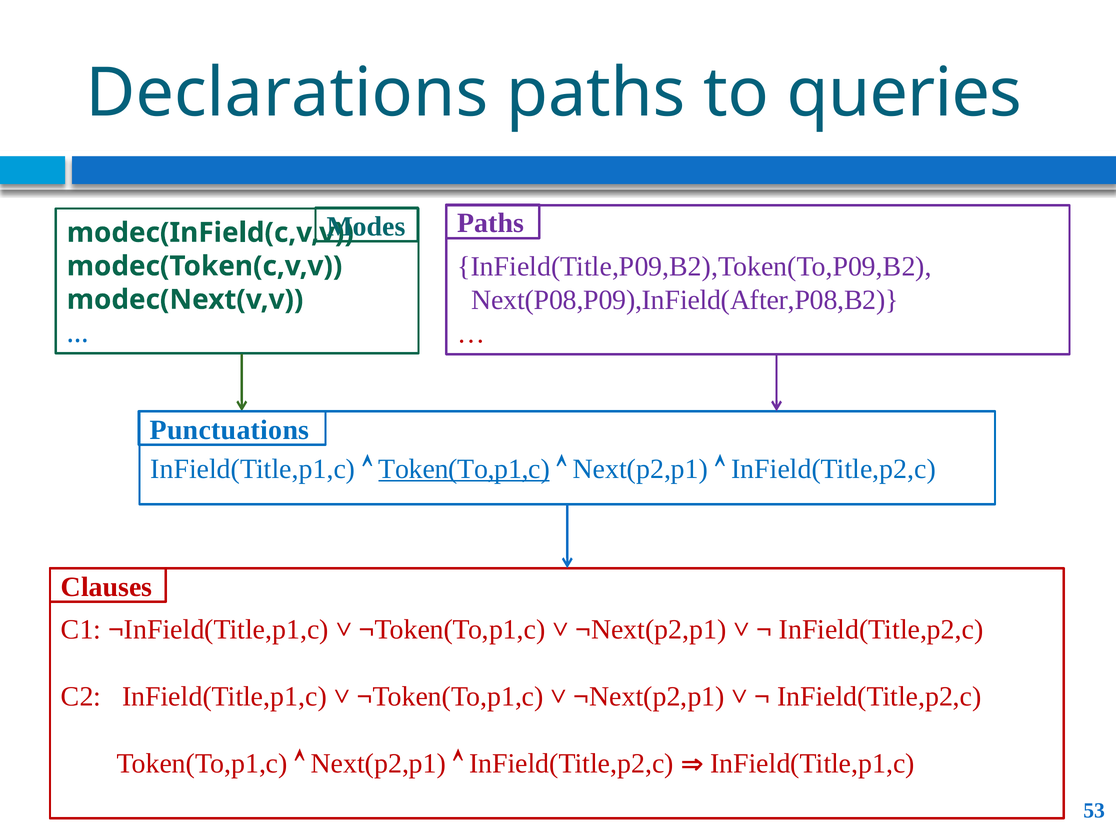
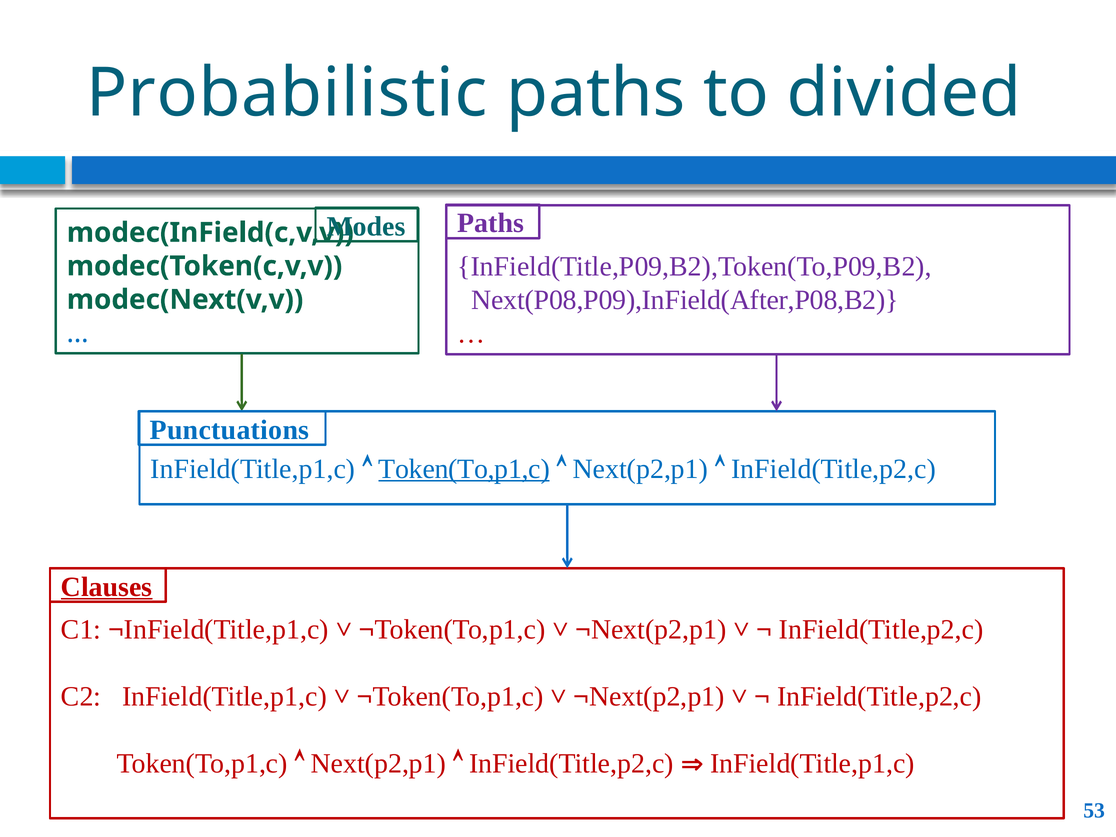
Declarations: Declarations -> Probabilistic (287, 93)
queries: queries -> divided (904, 93)
Clauses underline: none -> present (107, 587)
